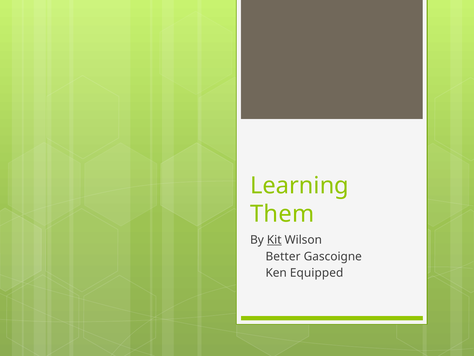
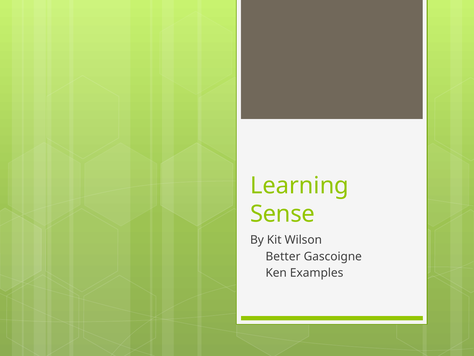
Them: Them -> Sense (282, 214)
Kit underline: present -> none (274, 239)
Equipped: Equipped -> Examples (317, 273)
